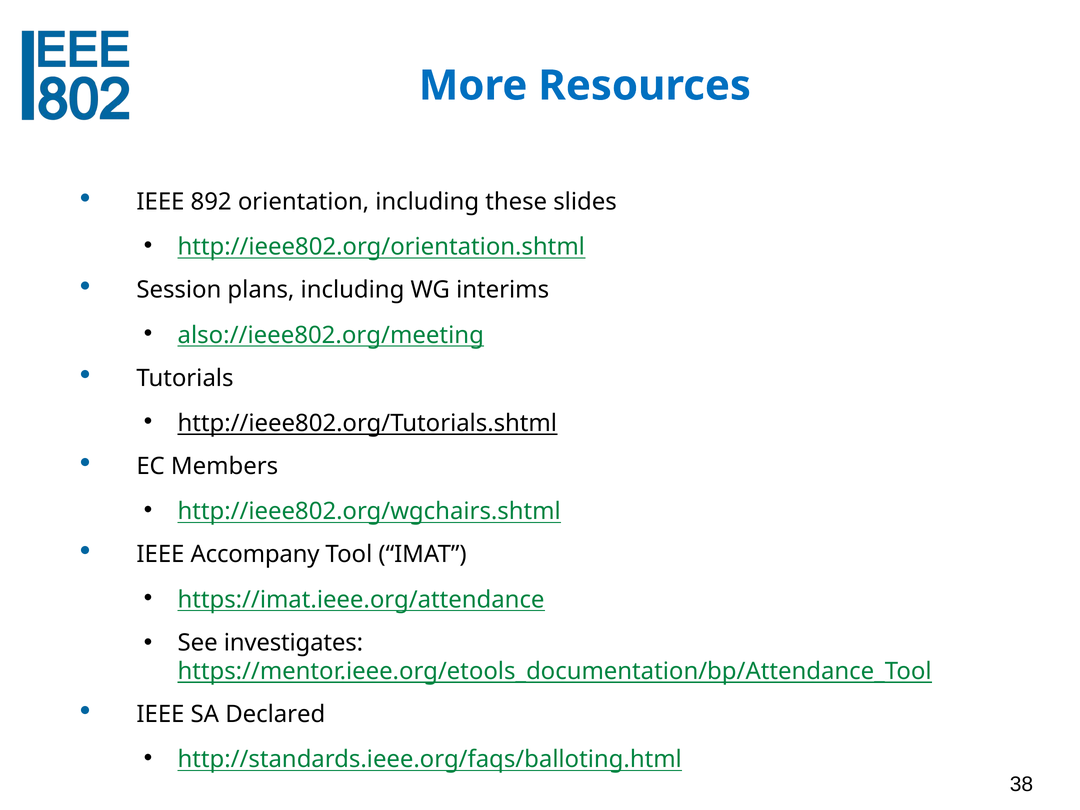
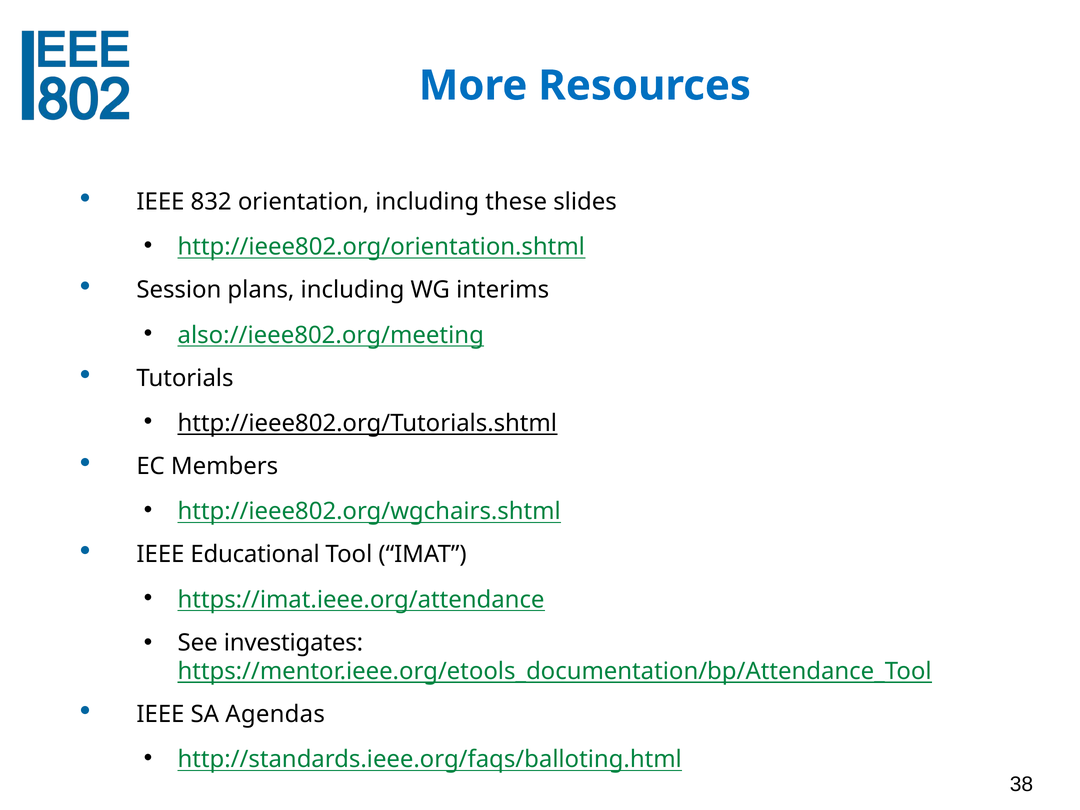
892: 892 -> 832 (211, 202)
Accompany: Accompany -> Educational (255, 555)
Declared: Declared -> Agendas (275, 714)
